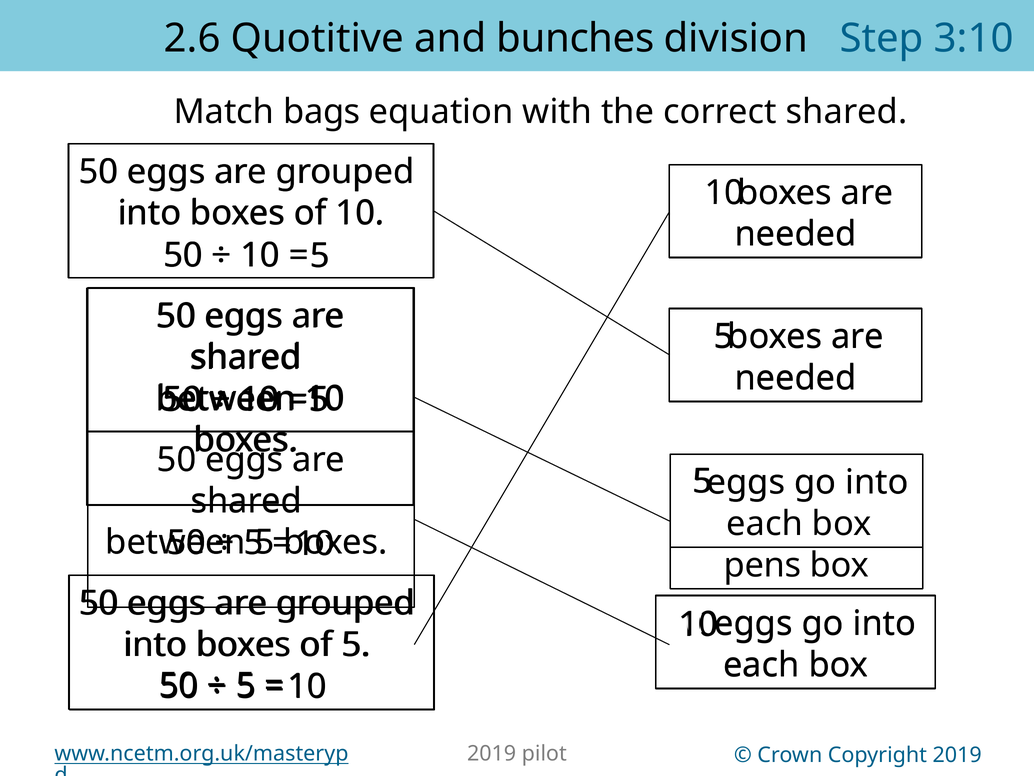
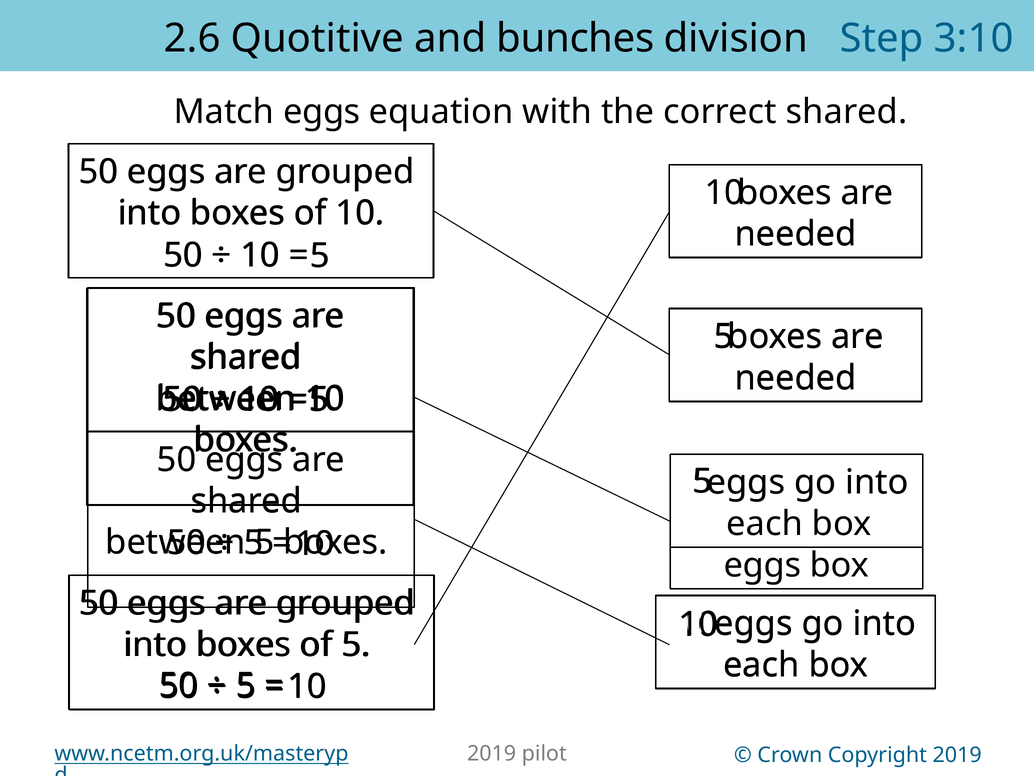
Match bags: bags -> eggs (322, 112)
pens: pens -> eggs (763, 565)
